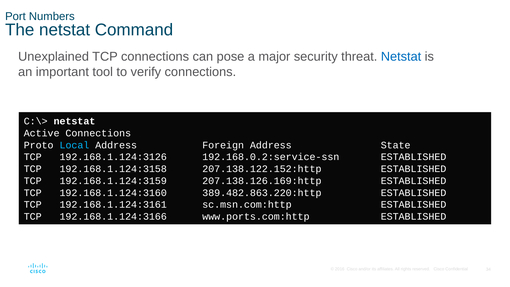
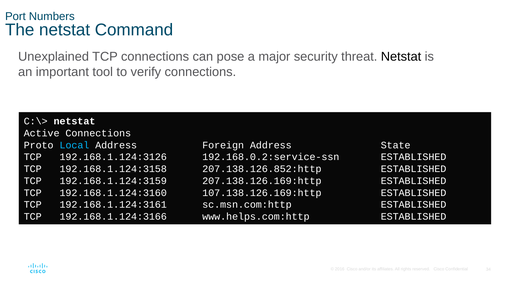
Netstat colour: blue -> black (401, 57)
207.138.122.152:http: 207.138.122.152:http -> 207.138.126.852:http (262, 169)
389.482.863.220:http: 389.482.863.220:http -> 107.138.126.169:http (262, 193)
www.ports.com:http: www.ports.com:http -> www.helps.com:http (256, 216)
